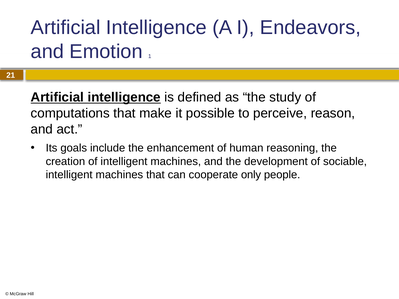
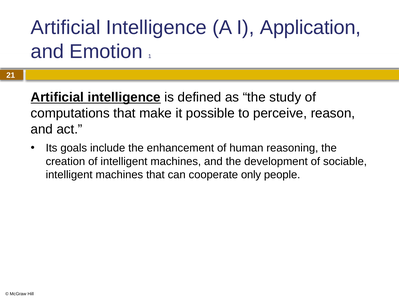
Endeavors: Endeavors -> Application (310, 28)
